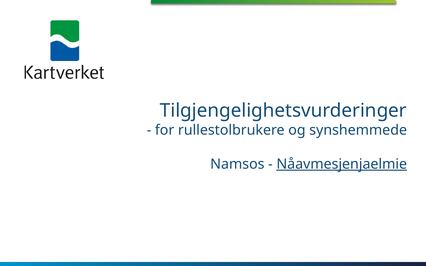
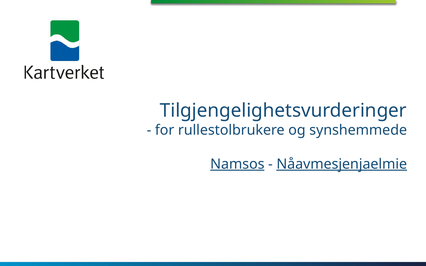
Namsos underline: none -> present (237, 164)
